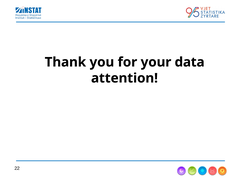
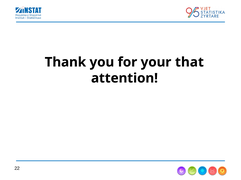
data: data -> that (189, 62)
